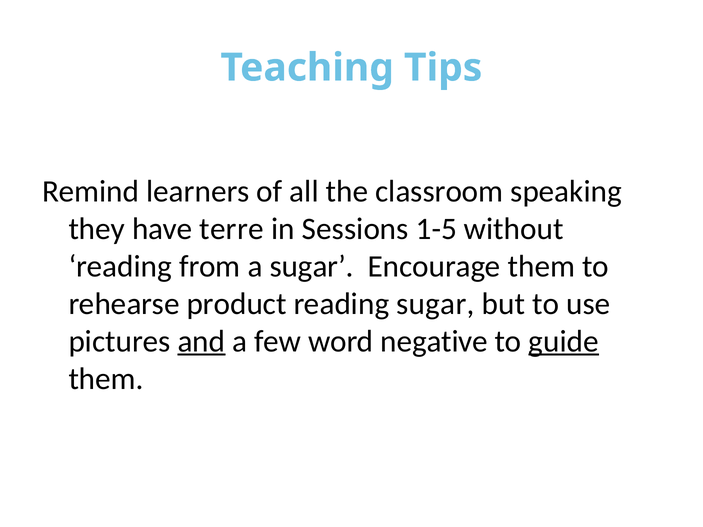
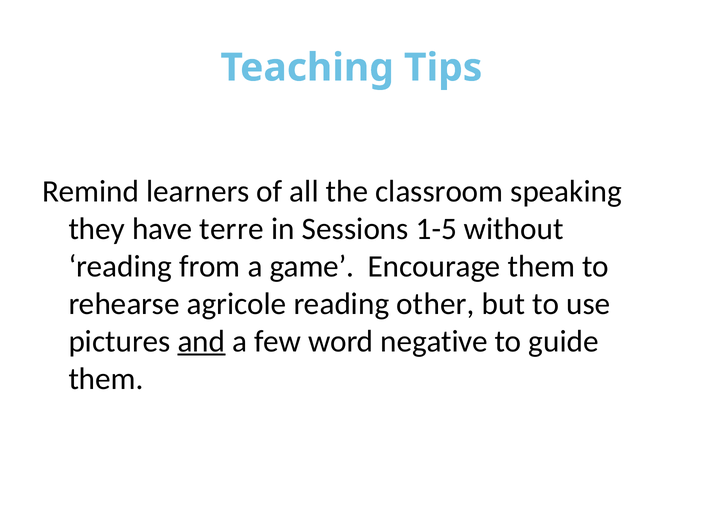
a sugar: sugar -> game (312, 266)
product: product -> agricole (237, 304)
reading sugar: sugar -> other (435, 304)
guide underline: present -> none (564, 341)
